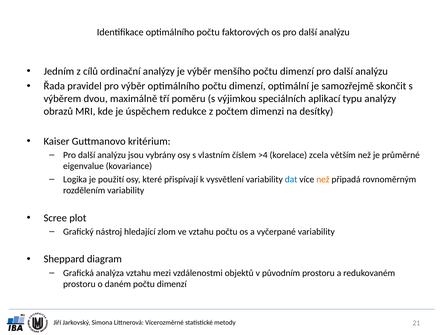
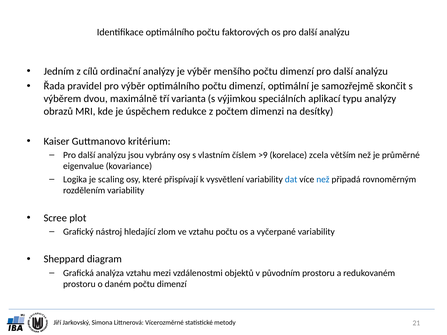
poměru: poměru -> varianta (189, 99)
>4: >4 -> >9 (263, 155)
použití: použití -> scaling (111, 180)
než colour: orange -> blue (323, 180)
